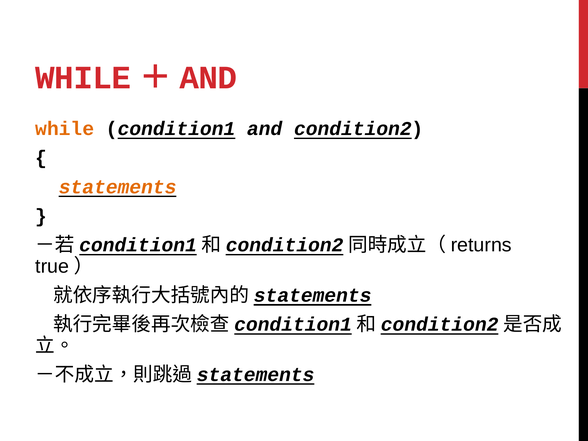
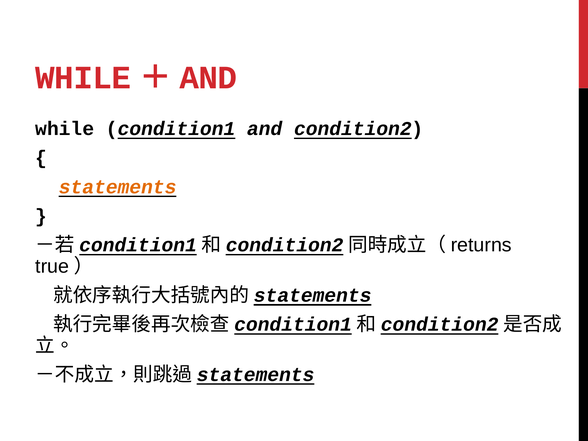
while colour: orange -> black (65, 129)
